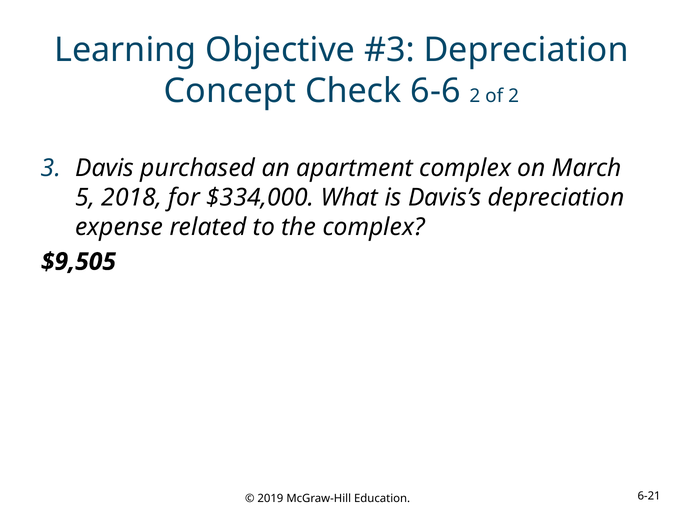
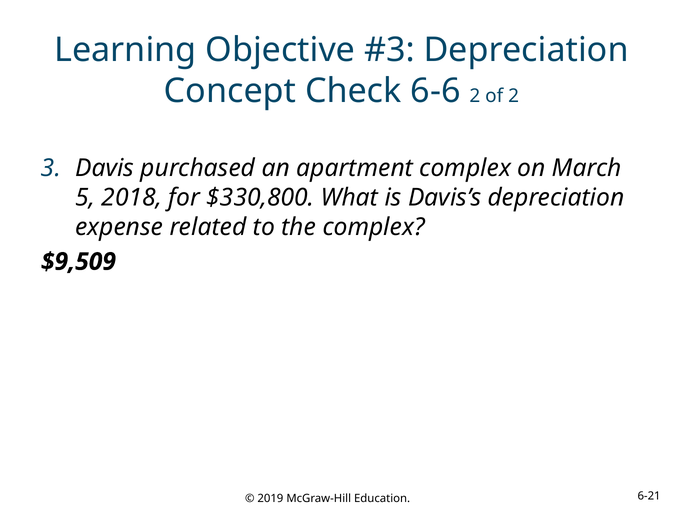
$334,000: $334,000 -> $330,800 (260, 198)
$9,505: $9,505 -> $9,509 (78, 262)
